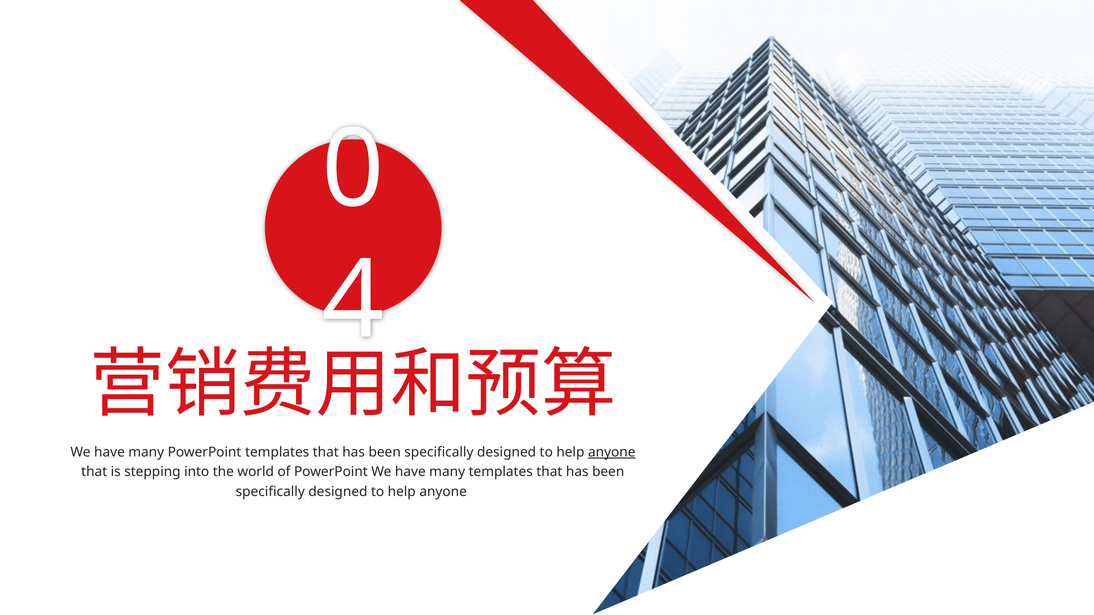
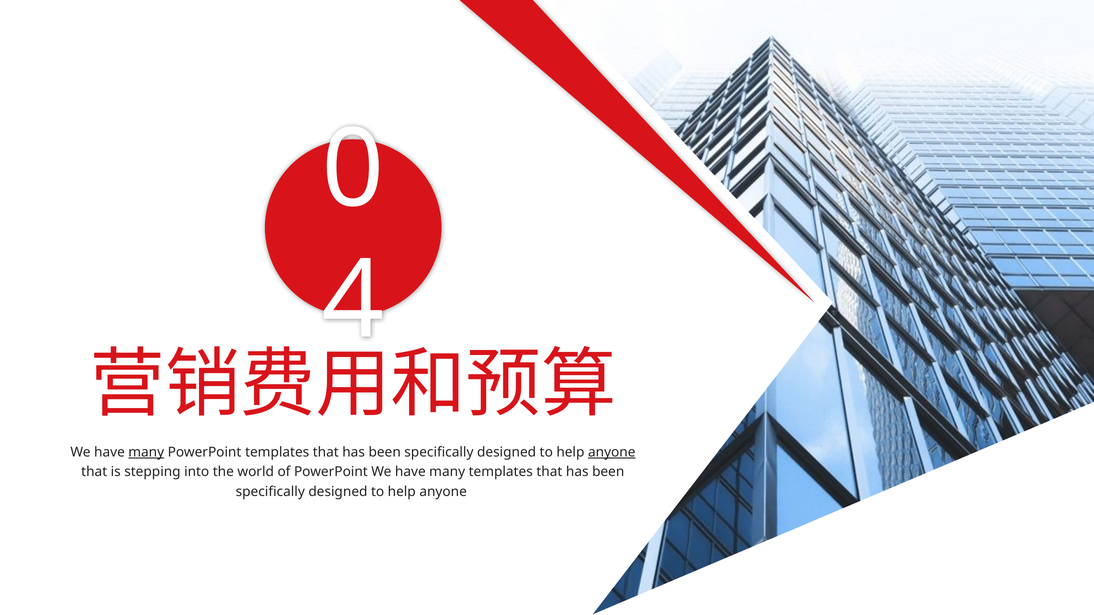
many underline: none -> present (146, 452)
